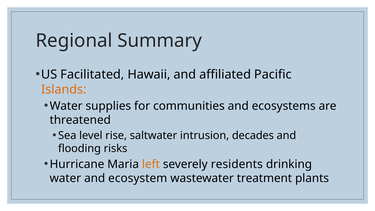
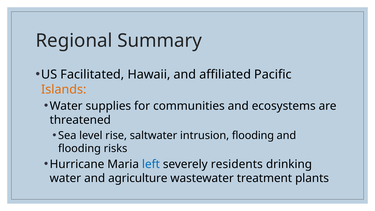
intrusion decades: decades -> flooding (253, 135)
left colour: orange -> blue (151, 164)
ecosystem: ecosystem -> agriculture (138, 178)
